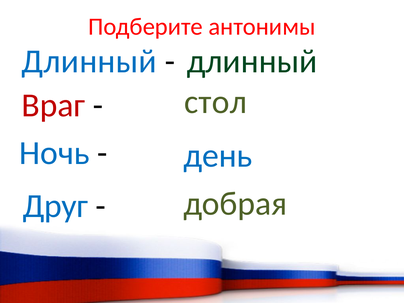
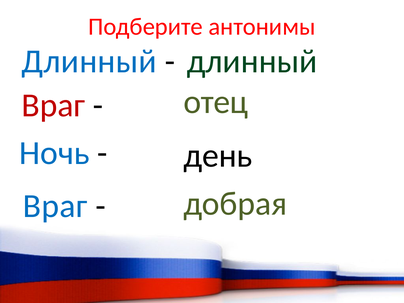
стол: стол -> отец (216, 102)
день colour: blue -> black (218, 156)
Друг: Друг -> Враг (55, 206)
